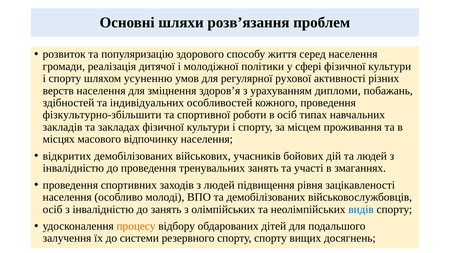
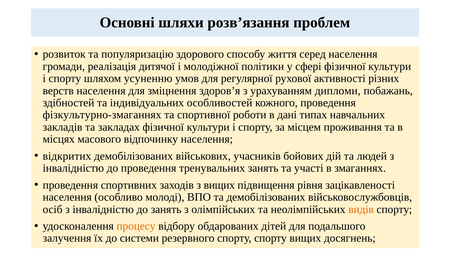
фізкультурно-збільшити: фізкультурно-збільшити -> фізкультурно-змаганнях (102, 115)
в осіб: осіб -> дані (287, 115)
з людей: людей -> вищих (219, 185)
видів colour: blue -> orange (361, 209)
